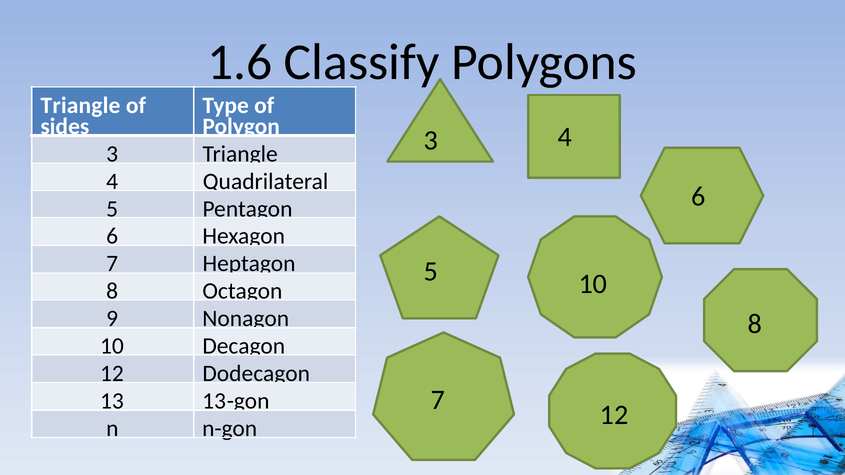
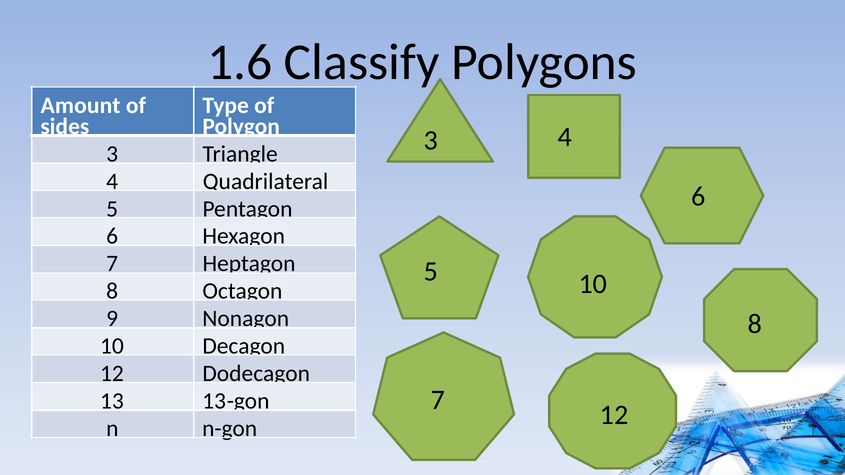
Triangle: Triangle -> Amount (81, 105)
